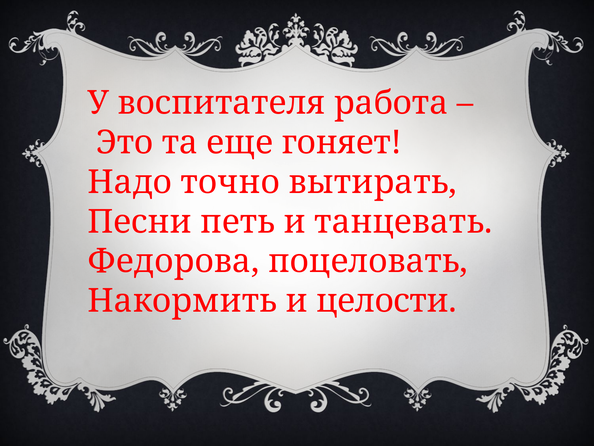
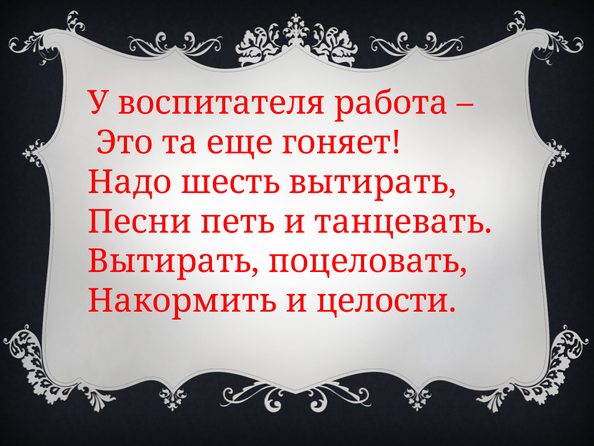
точно: точно -> шесть (230, 182)
Федорова: Федорова -> Вытирать (174, 261)
